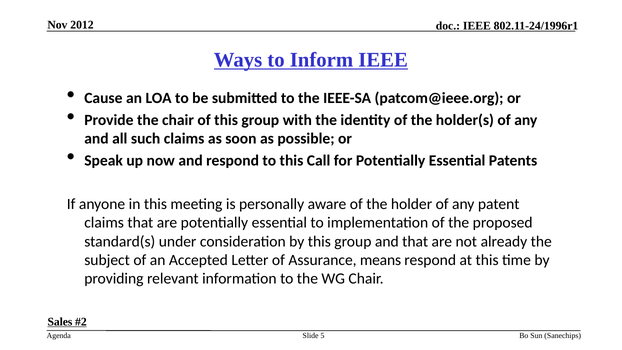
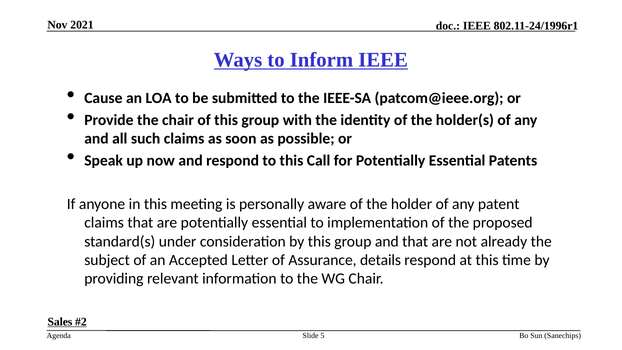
2012: 2012 -> 2021 (82, 25)
means: means -> details (381, 260)
